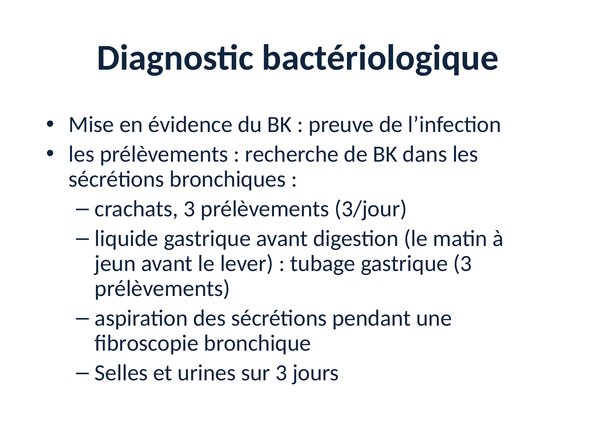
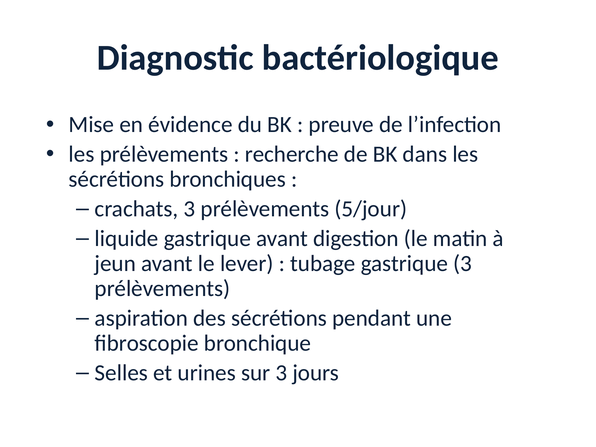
3/jour: 3/jour -> 5/jour (371, 209)
